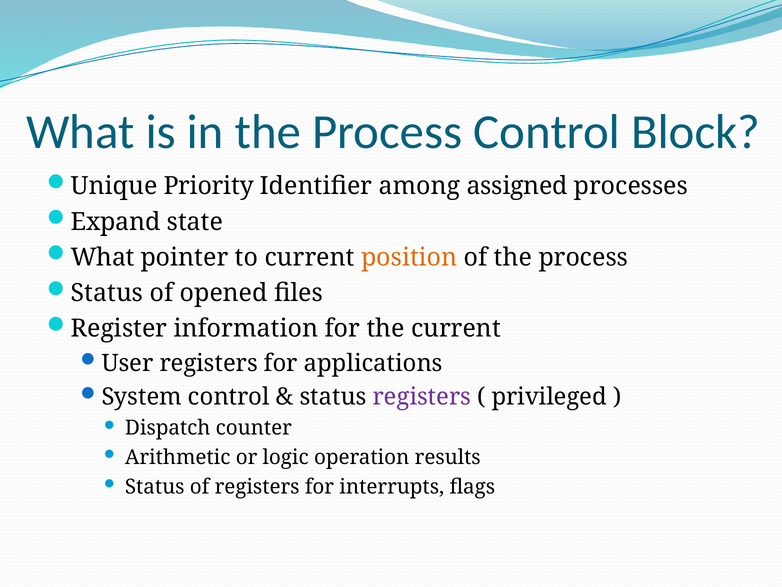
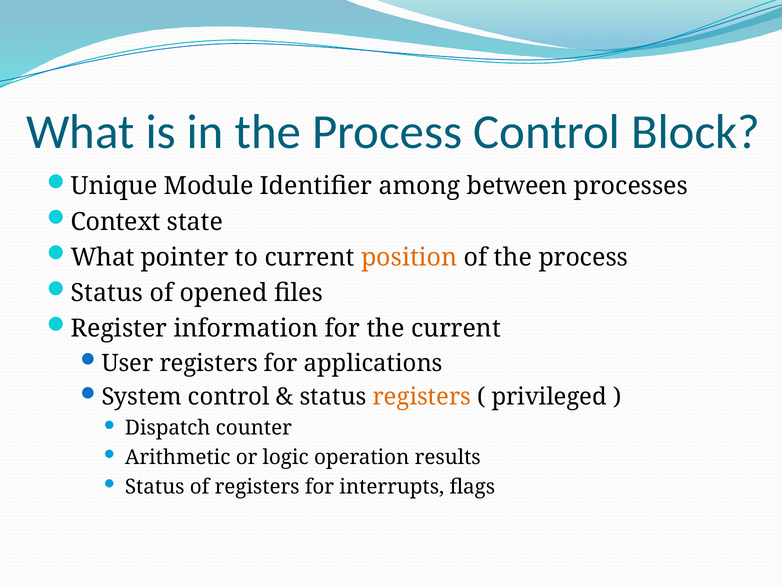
Priority: Priority -> Module (209, 186)
assigned: assigned -> between (517, 186)
Expand: Expand -> Context (116, 222)
registers colour: purple -> orange (422, 397)
